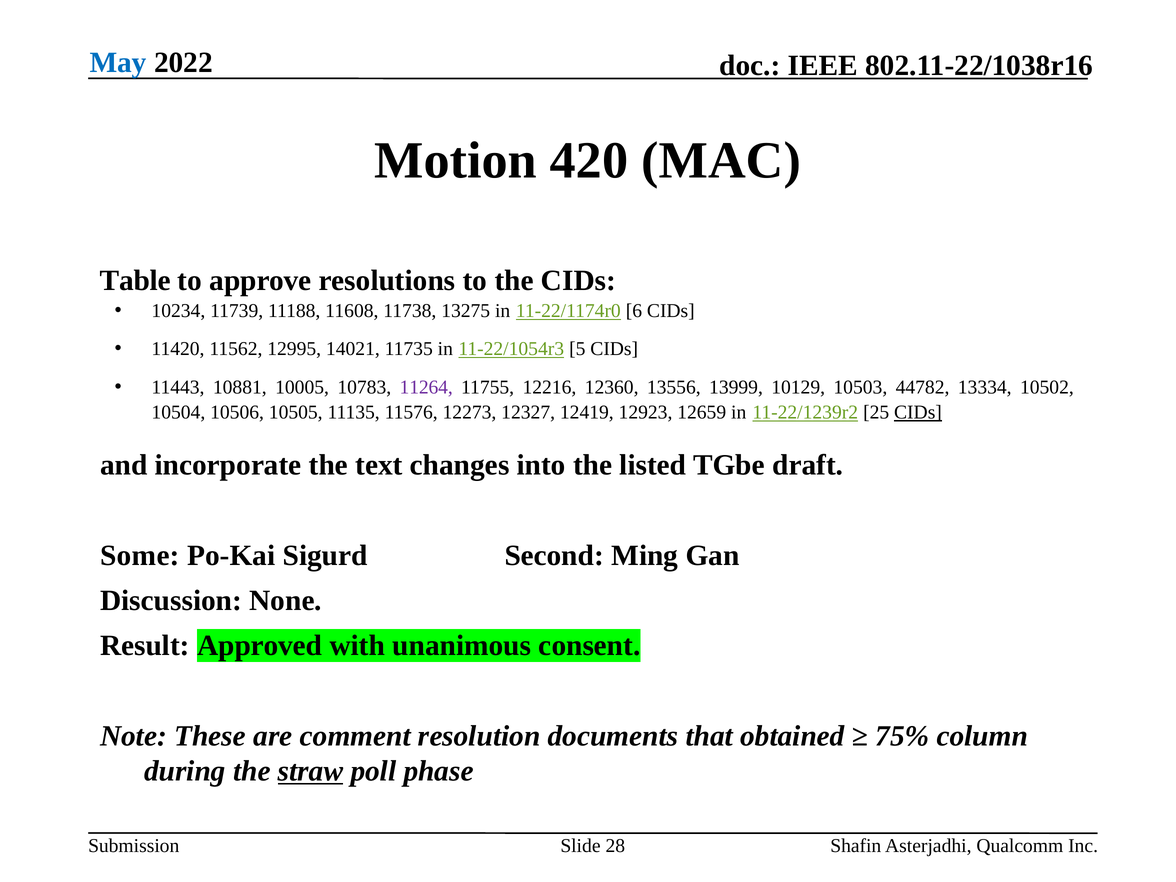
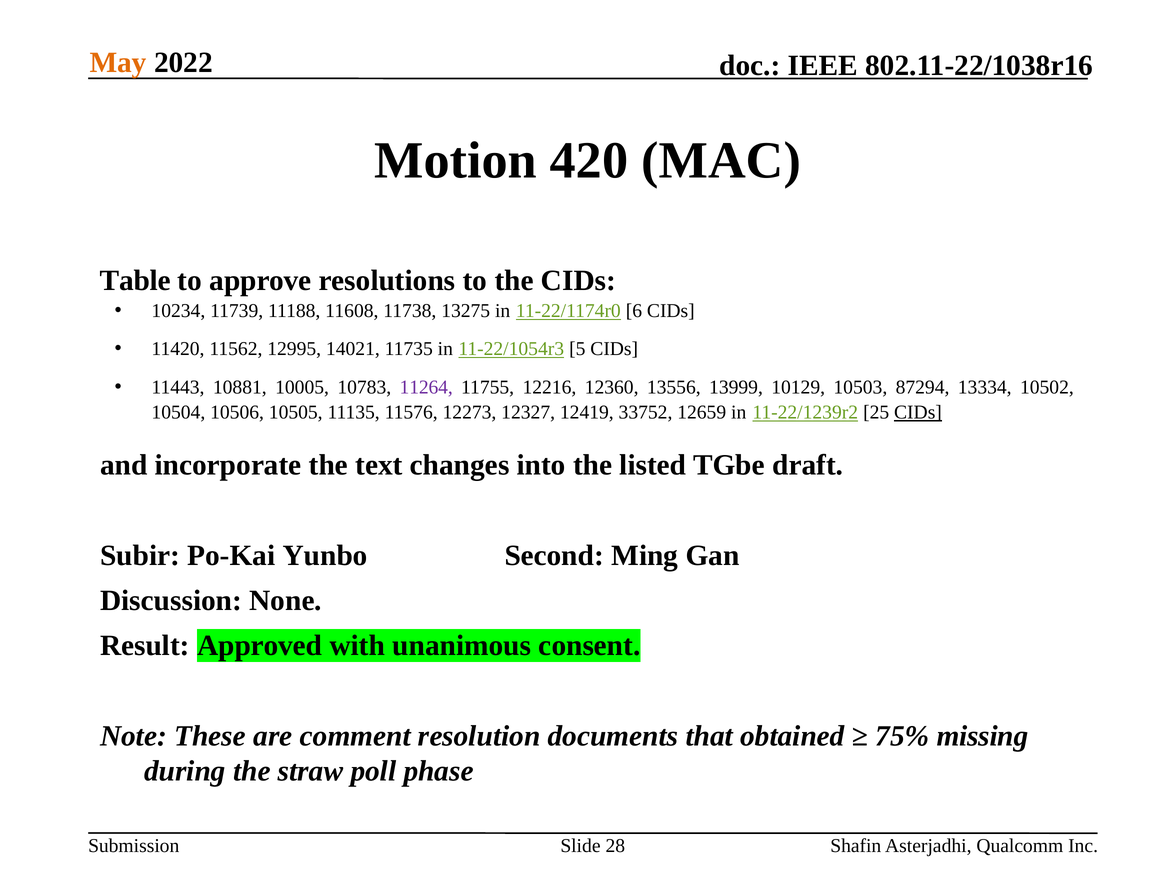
May colour: blue -> orange (118, 62)
44782: 44782 -> 87294 (923, 387)
12923: 12923 -> 33752 (646, 412)
Some: Some -> Subir (140, 555)
Sigurd: Sigurd -> Yunbo (325, 555)
column: column -> missing (982, 736)
straw underline: present -> none (311, 771)
